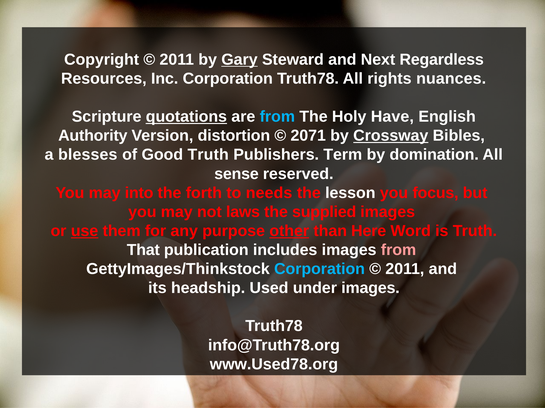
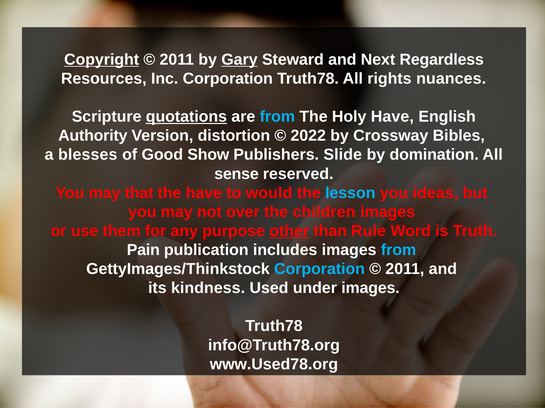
Copyright underline: none -> present (102, 60)
2071: 2071 -> 2022 (308, 136)
Crossway underline: present -> none (391, 136)
Good Truth: Truth -> Show (208, 155)
Term: Term -> Slide (343, 155)
into: into -> that (139, 193)
the forth: forth -> have (204, 193)
needs: needs -> would (269, 193)
lesson colour: white -> light blue (350, 193)
focus: focus -> ideas (435, 193)
laws: laws -> over (243, 212)
supplied: supplied -> children (324, 212)
use underline: present -> none (85, 231)
Here: Here -> Rule (369, 231)
That: That -> Pain (143, 250)
from colour: pink -> light blue (399, 250)
headship: headship -> kindness (208, 289)
